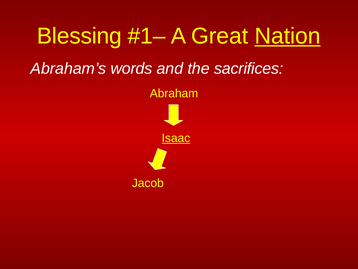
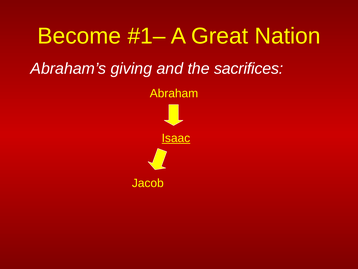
Blessing: Blessing -> Become (79, 36)
Nation underline: present -> none (288, 36)
words: words -> giving (131, 68)
